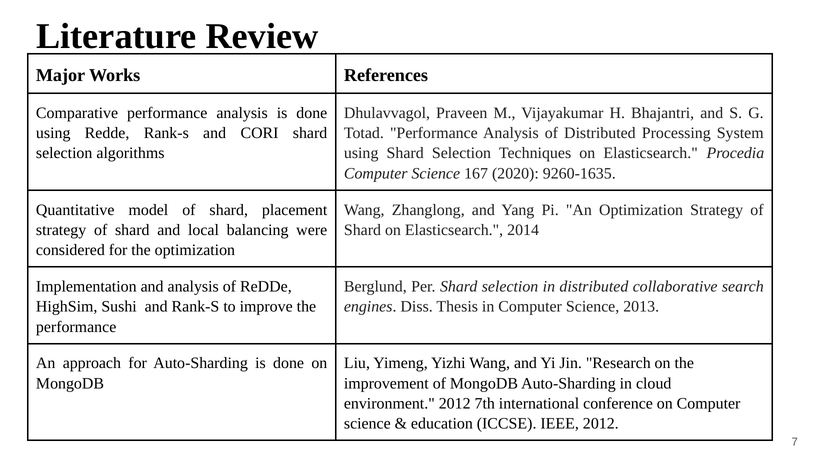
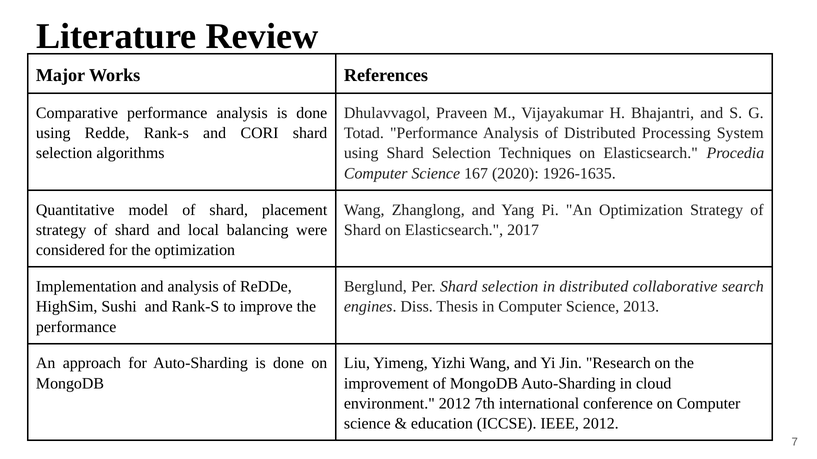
9260-1635: 9260-1635 -> 1926-1635 (579, 174)
2014: 2014 -> 2017 (523, 230)
